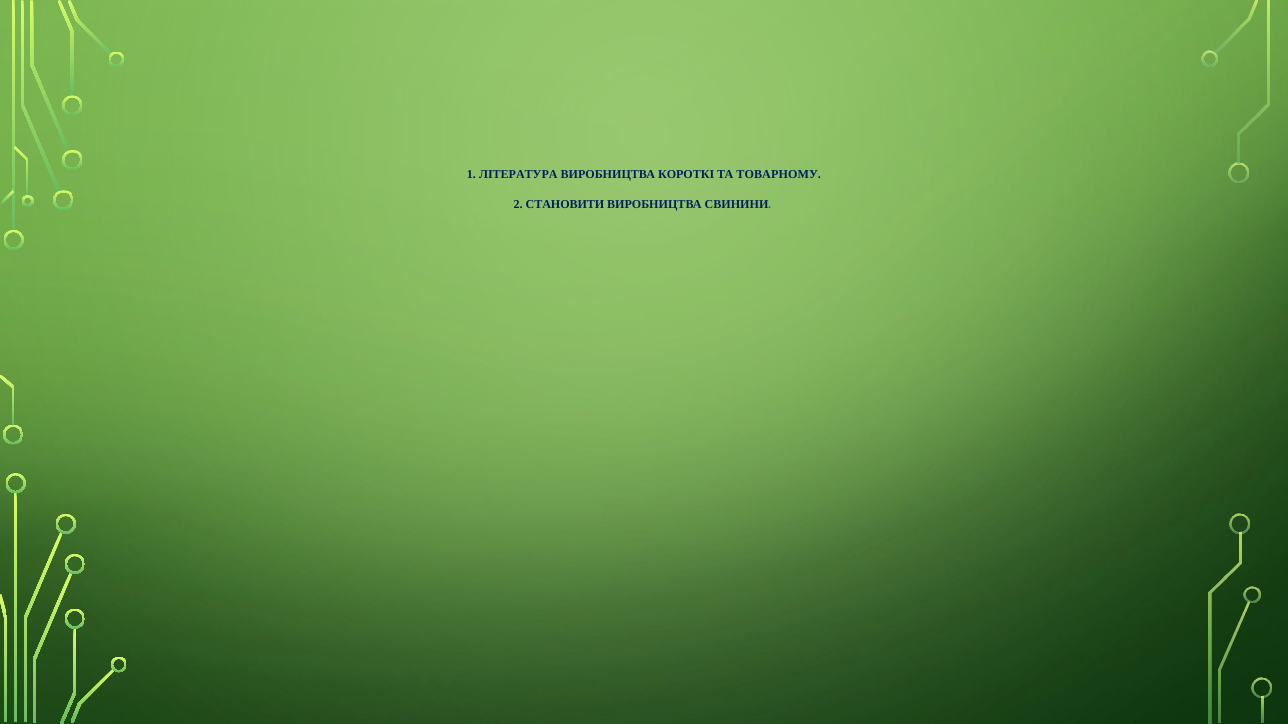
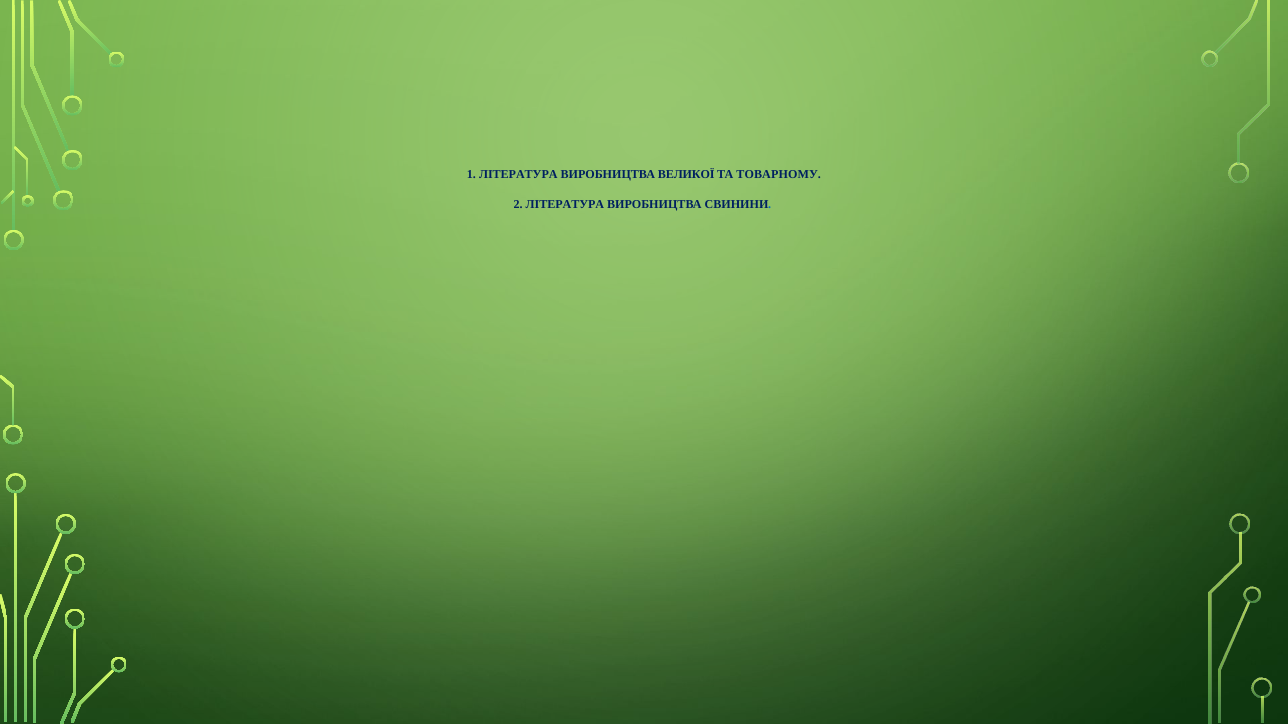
КОРОТКІ: КОРОТКІ -> ВЕЛИКОЇ (686, 175)
2 СТАНОВИТИ: СТАНОВИТИ -> ЛІТЕРАТУРА (565, 205)
